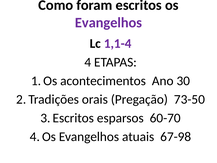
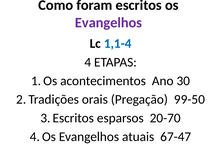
1,1-4 colour: purple -> blue (118, 44)
73-50: 73-50 -> 99-50 (189, 99)
60-70: 60-70 -> 20-70 (165, 118)
67-98: 67-98 -> 67-47 (176, 136)
